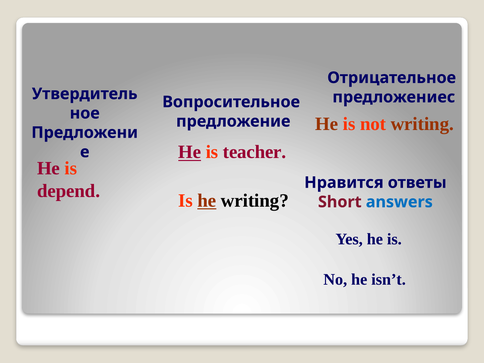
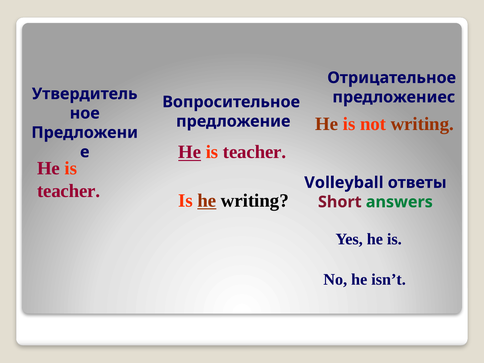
Нравится: Нравится -> Volleyball (344, 183)
depend: depend -> teacher (69, 191)
answers colour: blue -> green (399, 202)
